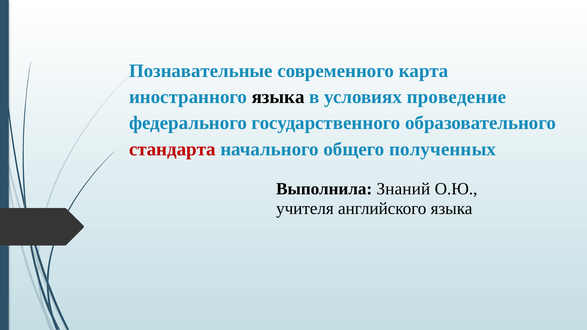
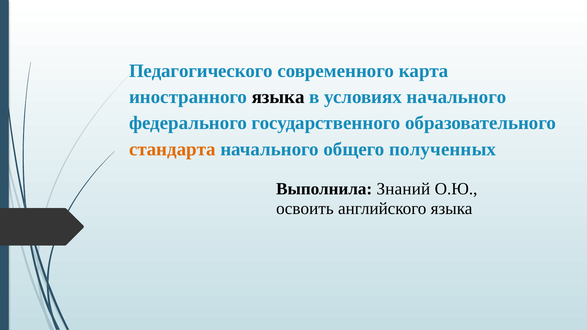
Познавательные: Познавательные -> Педагогического (201, 71)
условиях проведение: проведение -> начального (457, 97)
стандарта colour: red -> orange (172, 149)
учителя: учителя -> освоить (305, 209)
